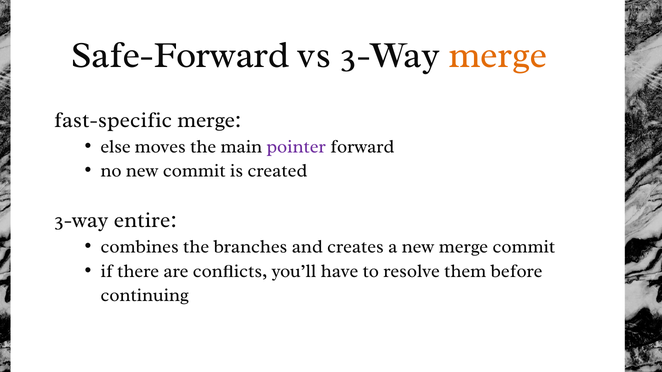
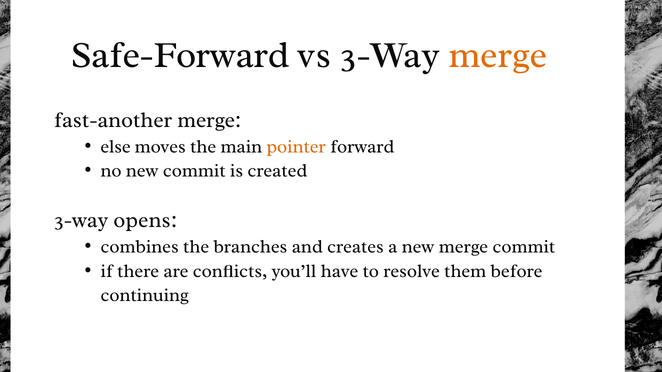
fast-specific: fast-specific -> fast-another (113, 120)
pointer colour: purple -> orange (296, 147)
entire: entire -> opens (145, 220)
